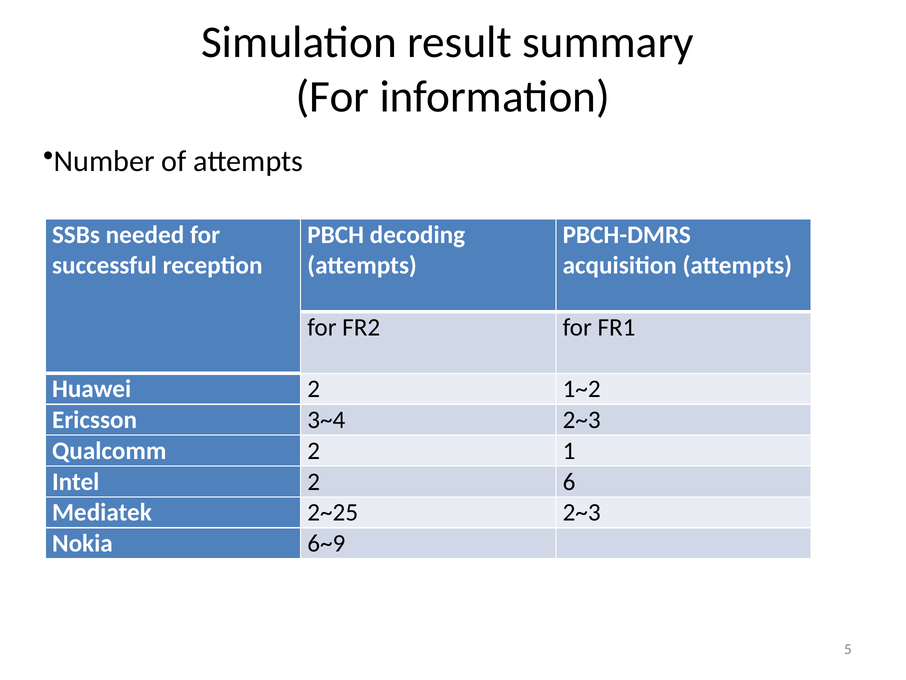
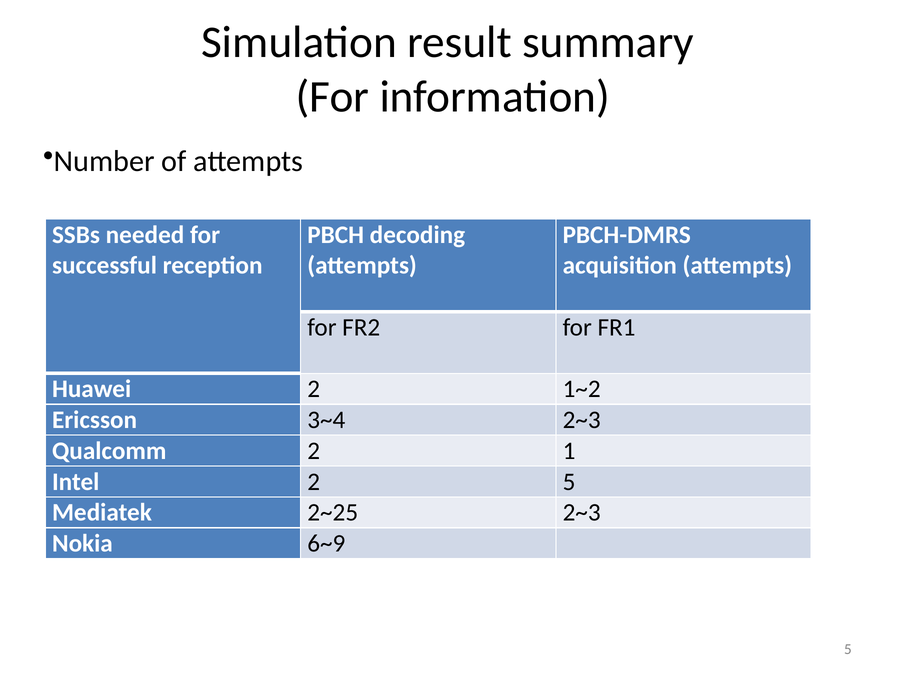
2 6: 6 -> 5 (569, 481)
